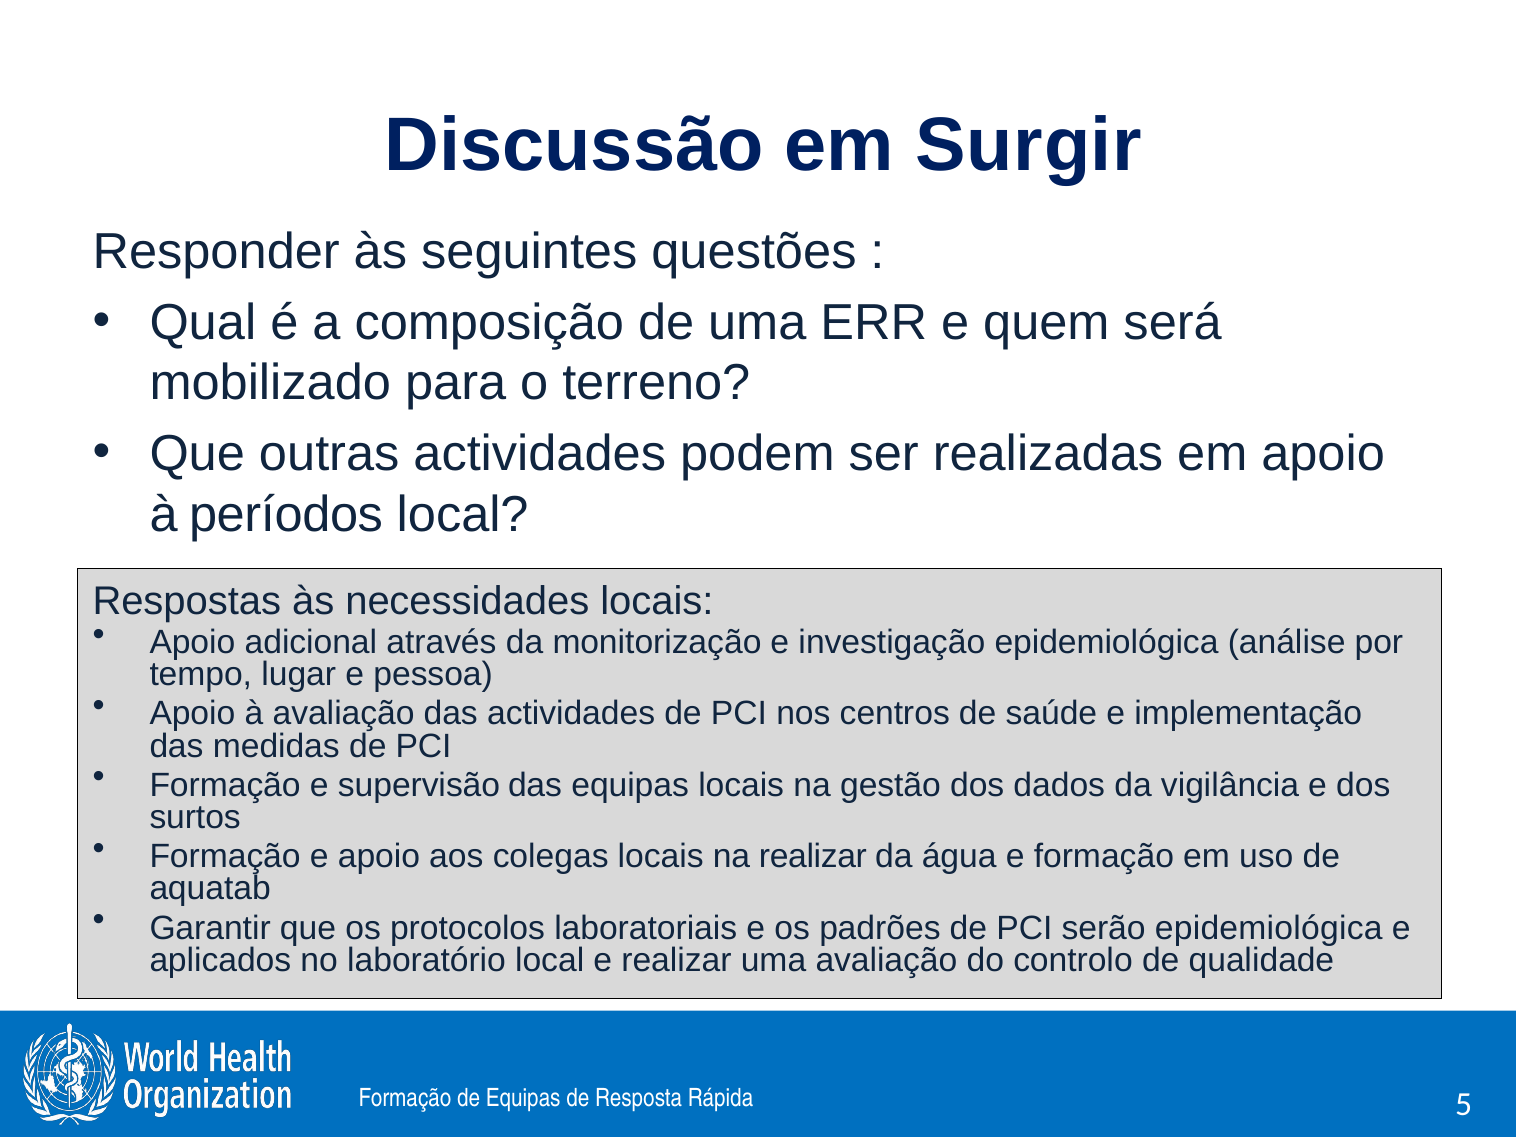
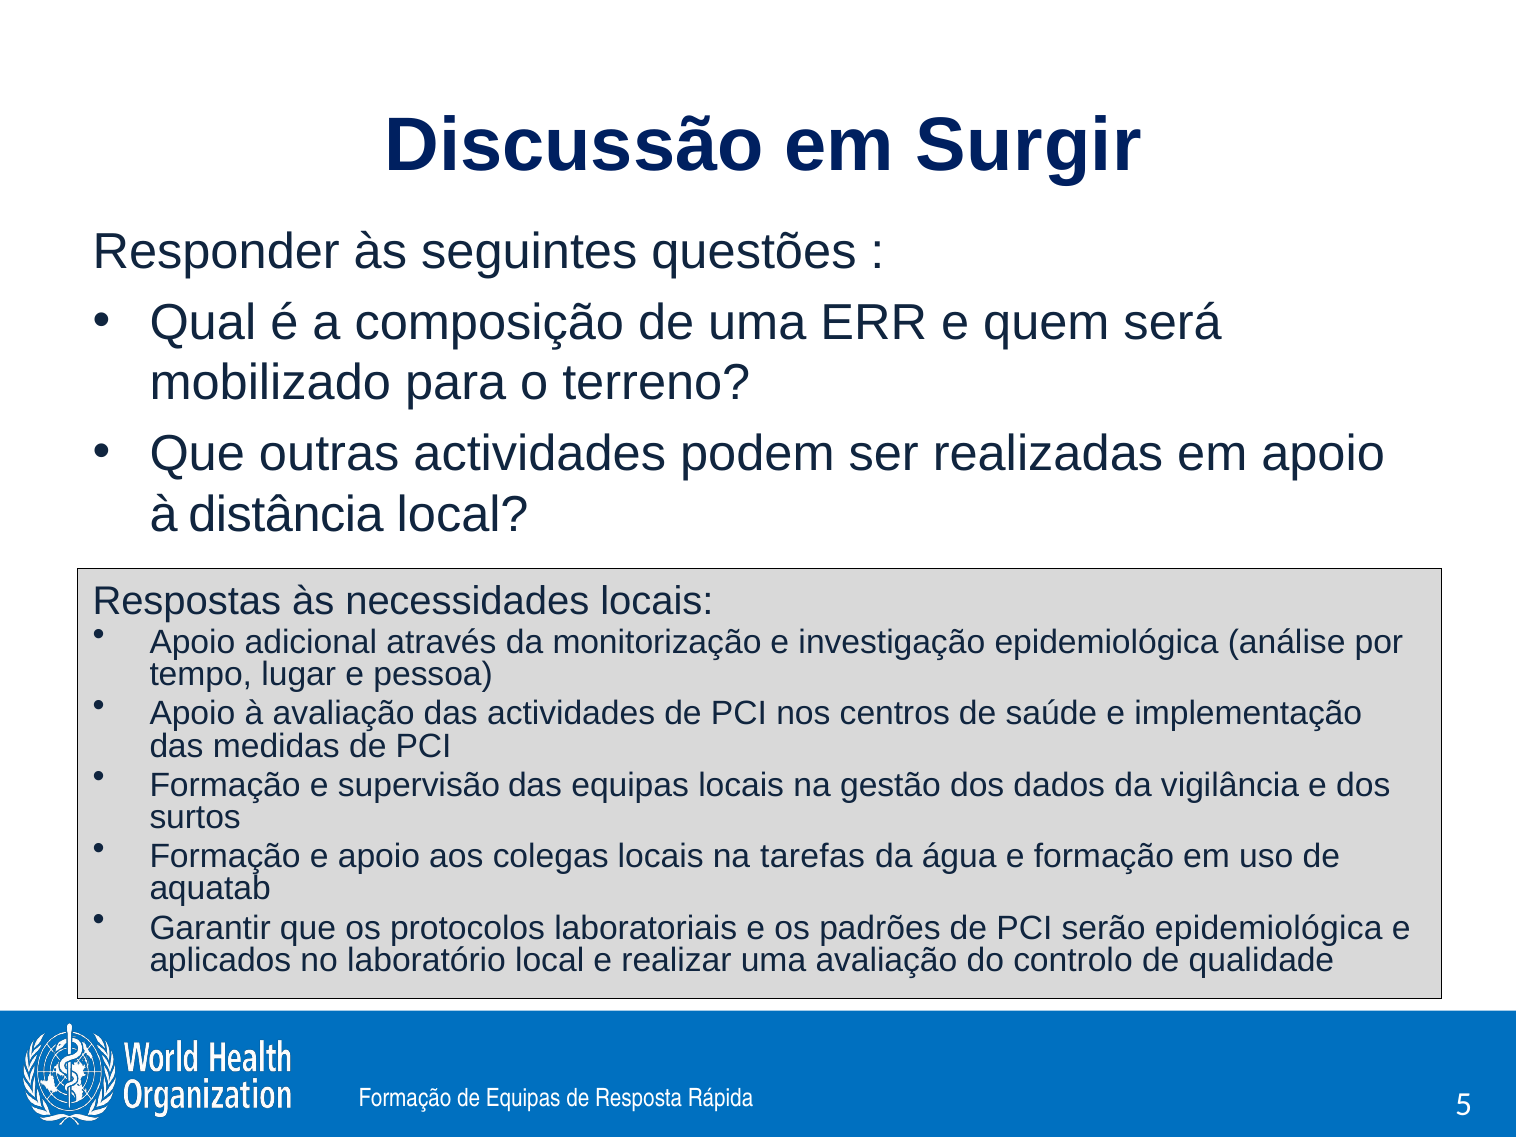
períodos: períodos -> distância (286, 515)
na realizar: realizar -> tarefas (813, 857)
